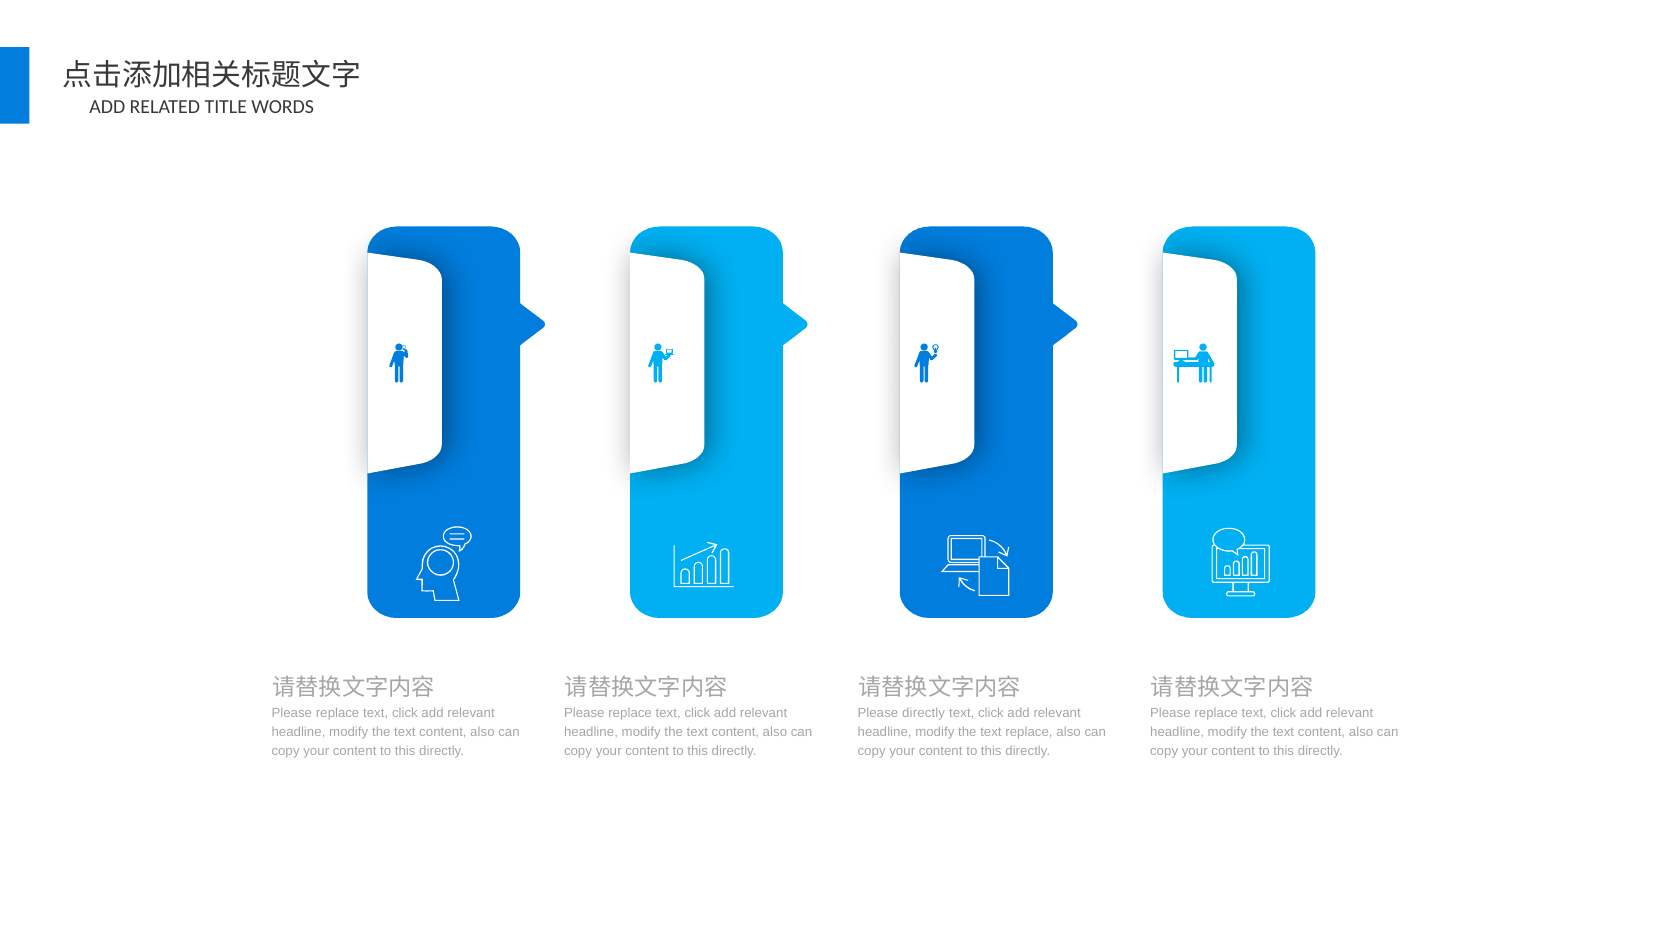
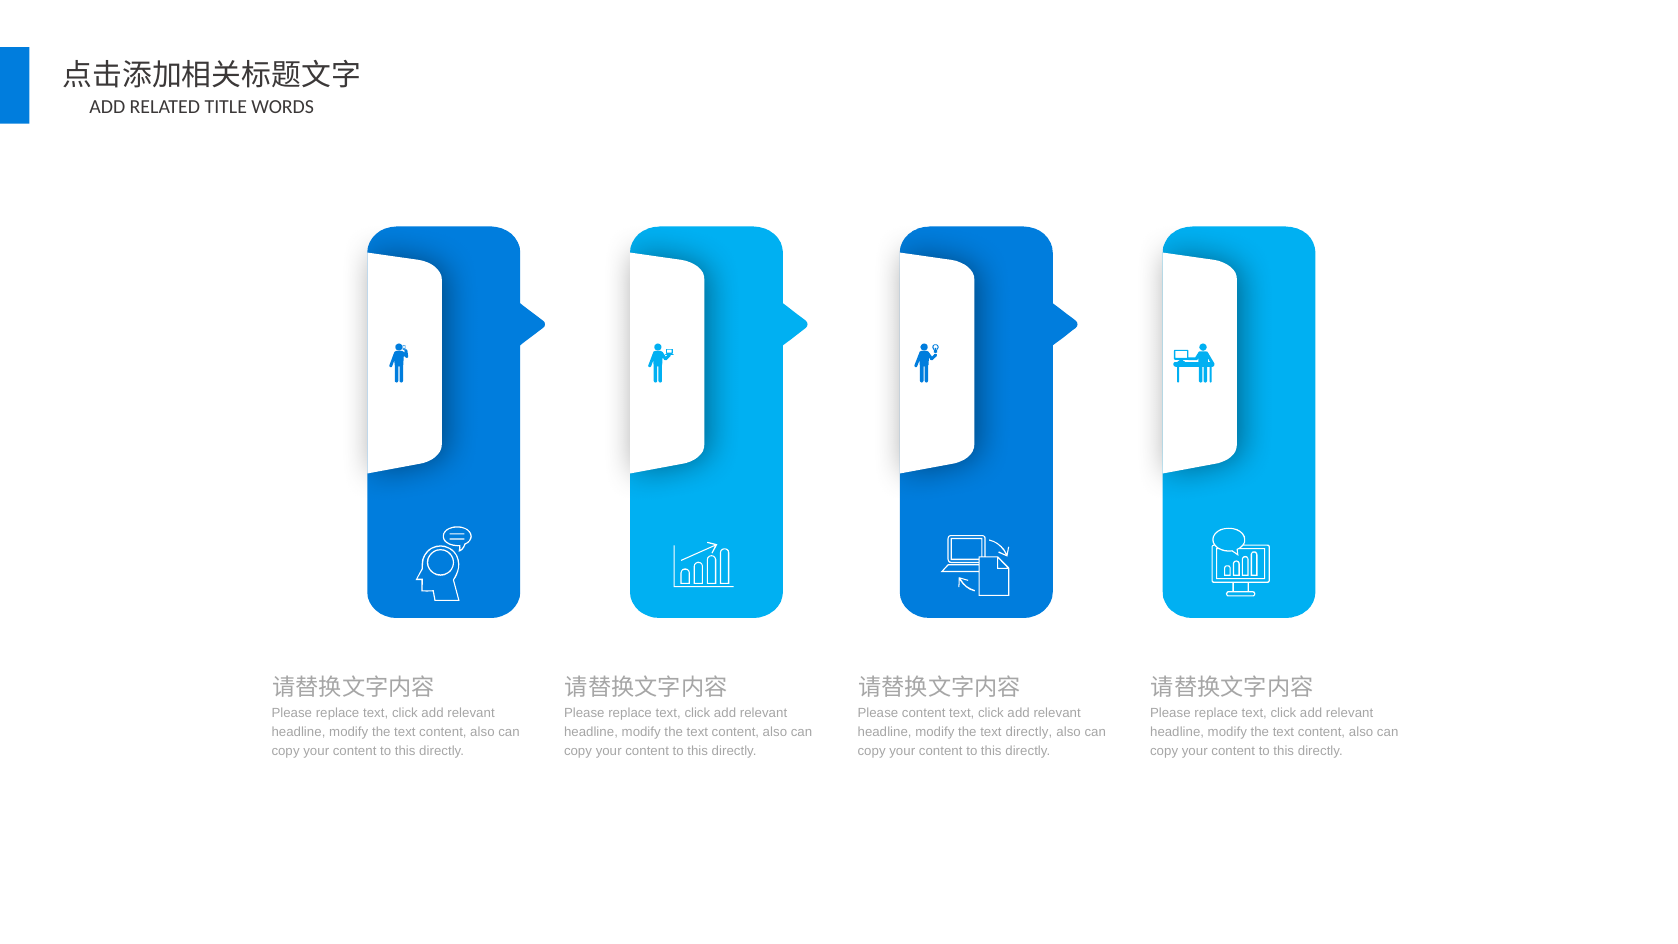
Please directly: directly -> content (924, 713)
text replace: replace -> directly (1029, 732)
